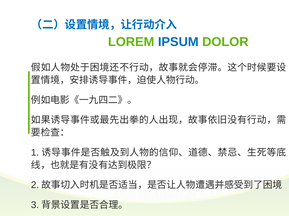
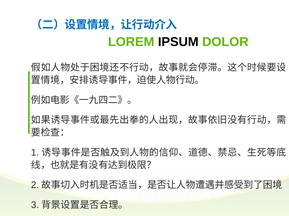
IPSUM colour: blue -> black (178, 42)
